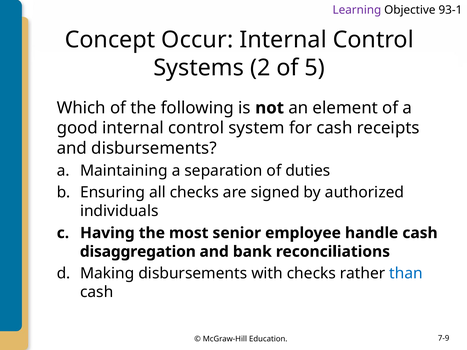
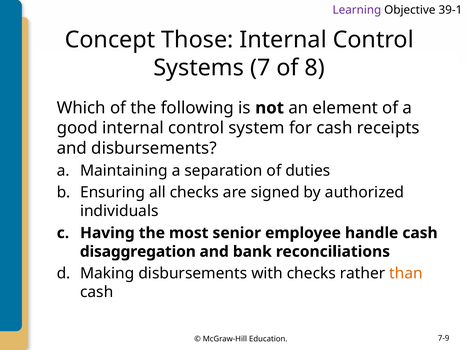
93-1: 93-1 -> 39-1 (450, 10)
Occur: Occur -> Those (197, 40)
2: 2 -> 7 (260, 68)
5: 5 -> 8 (315, 68)
than colour: blue -> orange (406, 274)
